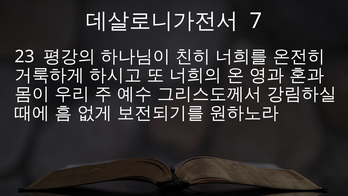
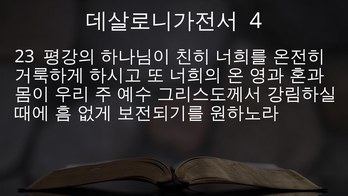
7: 7 -> 4 (256, 21)
